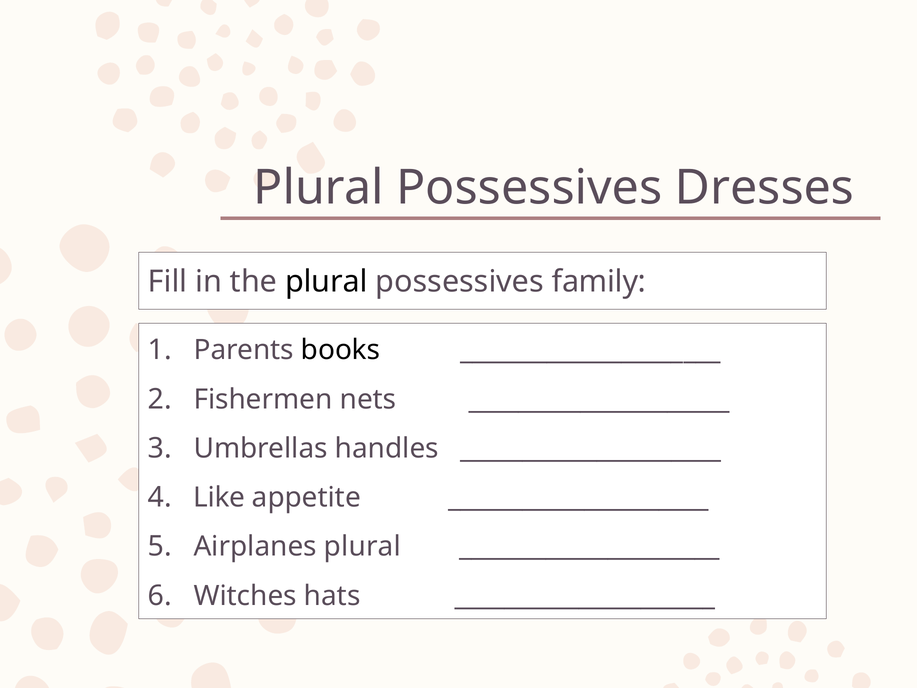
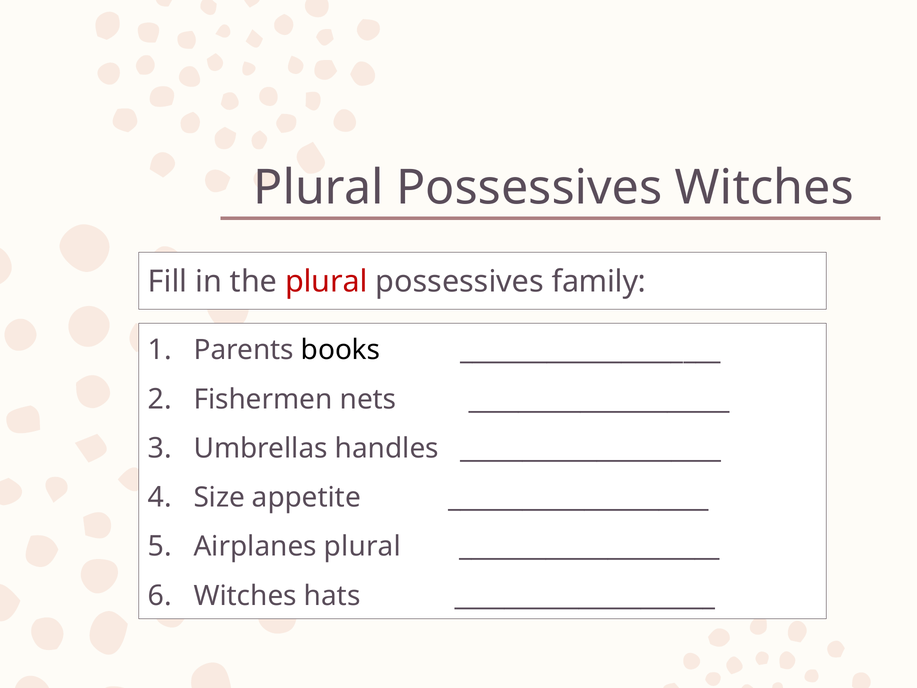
Possessives Dresses: Dresses -> Witches (764, 188)
plural colour: black -> red (326, 281)
Like: Like -> Size (219, 497)
